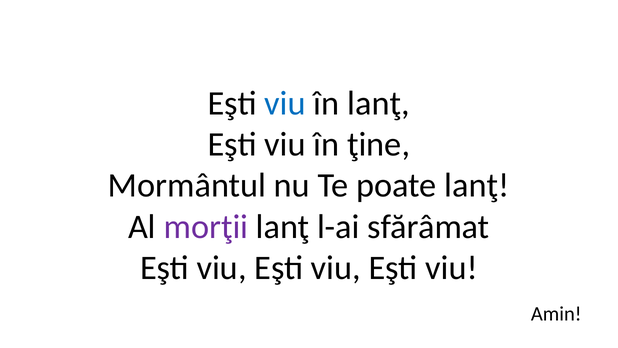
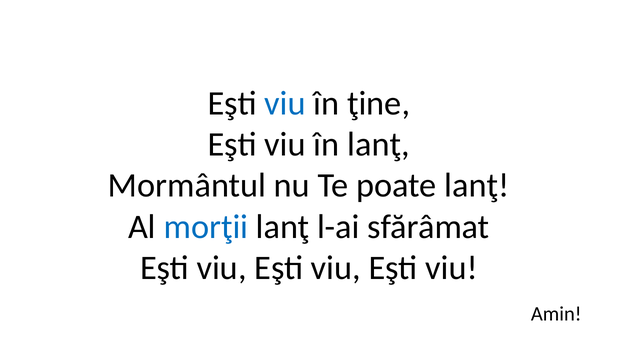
în lanţ: lanţ -> ţine (379, 103)
în ţine: ţine -> lanţ (378, 144)
morţii colour: purple -> blue (206, 227)
